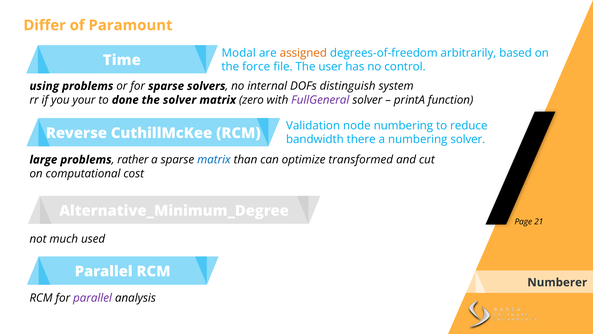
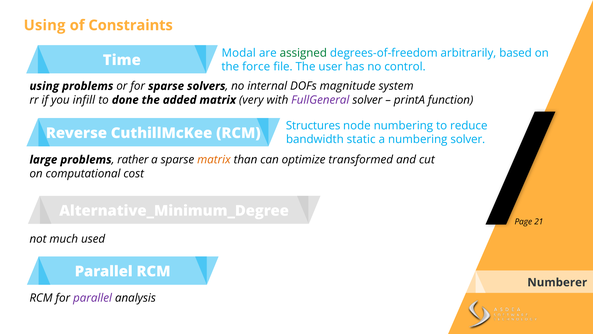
Differ: Differ -> Using (45, 25)
Paramount: Paramount -> Constraints (131, 25)
assigned colour: orange -> green (303, 53)
distinguish: distinguish -> magnitude (348, 86)
your: your -> infill (84, 100)
the solver: solver -> added (180, 100)
zero: zero -> very (251, 100)
Validation: Validation -> Structures (313, 125)
there: there -> static (361, 139)
matrix colour: blue -> orange (214, 160)
